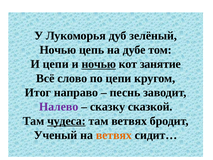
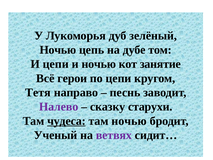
ночью underline: present -> none (99, 64)
слово: слово -> герои (72, 78)
Итог: Итог -> Тетя (38, 92)
сказкой: сказкой -> старухи (150, 107)
там ветвях: ветвях -> ночью (129, 121)
ветвях colour: orange -> purple (114, 135)
